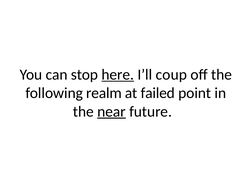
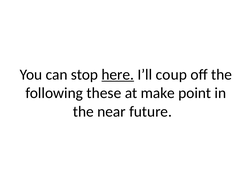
realm: realm -> these (104, 93)
failed: failed -> make (158, 93)
near underline: present -> none (112, 112)
